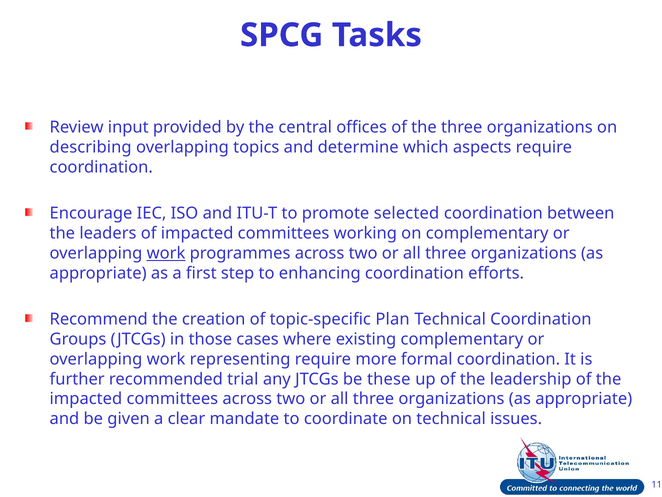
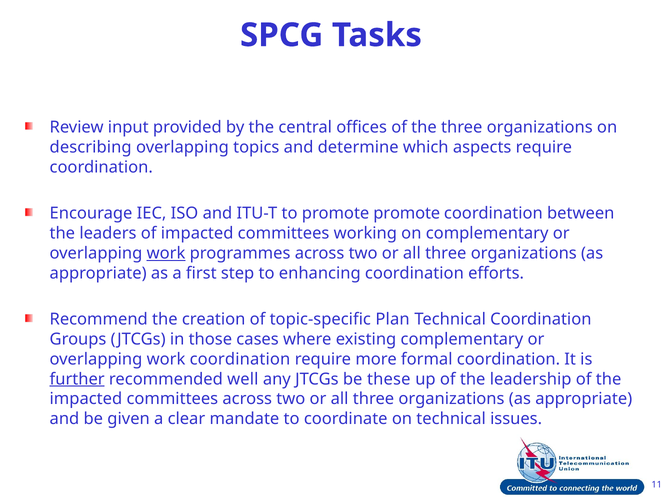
promote selected: selected -> promote (407, 213)
work representing: representing -> coordination (240, 359)
further underline: none -> present (77, 379)
trial: trial -> well (243, 379)
